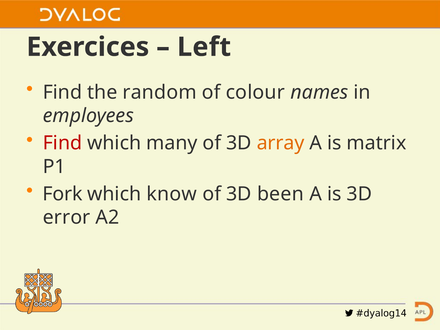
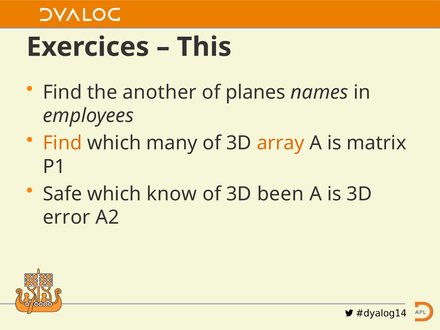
Left: Left -> This (204, 47)
random: random -> another (160, 92)
colour: colour -> planes (256, 92)
Find colour: red -> orange (62, 143)
Fork: Fork -> Safe (62, 194)
